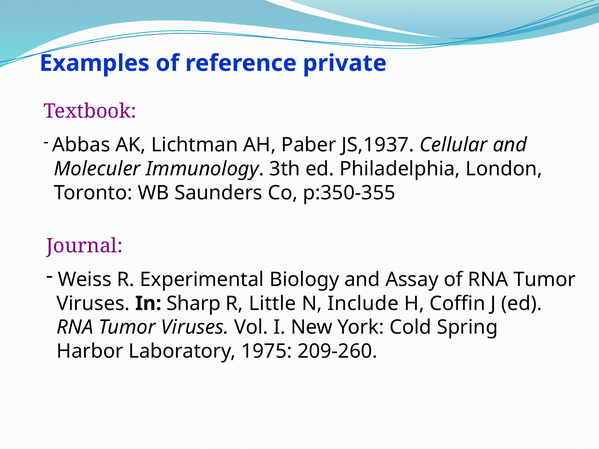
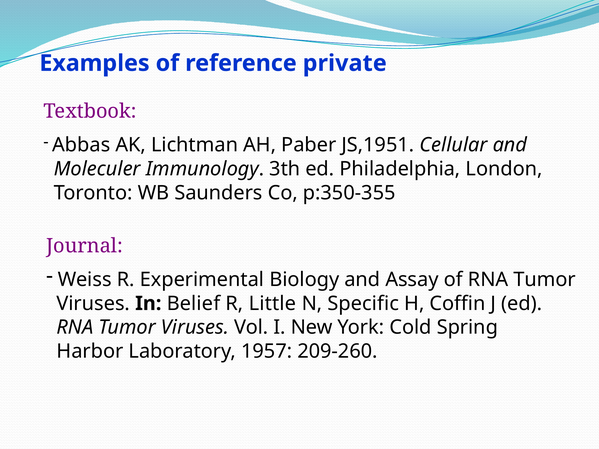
JS,1937: JS,1937 -> JS,1951 (378, 145)
Sharp: Sharp -> Belief (193, 304)
Include: Include -> Specific (363, 304)
1975: 1975 -> 1957 (267, 352)
